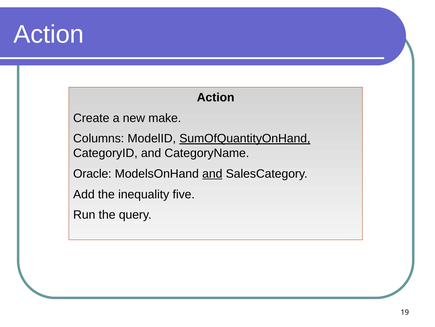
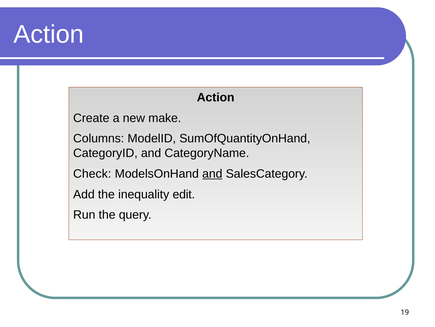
SumOfQuantityOnHand underline: present -> none (245, 138)
Oracle: Oracle -> Check (92, 173)
five: five -> edit (184, 194)
